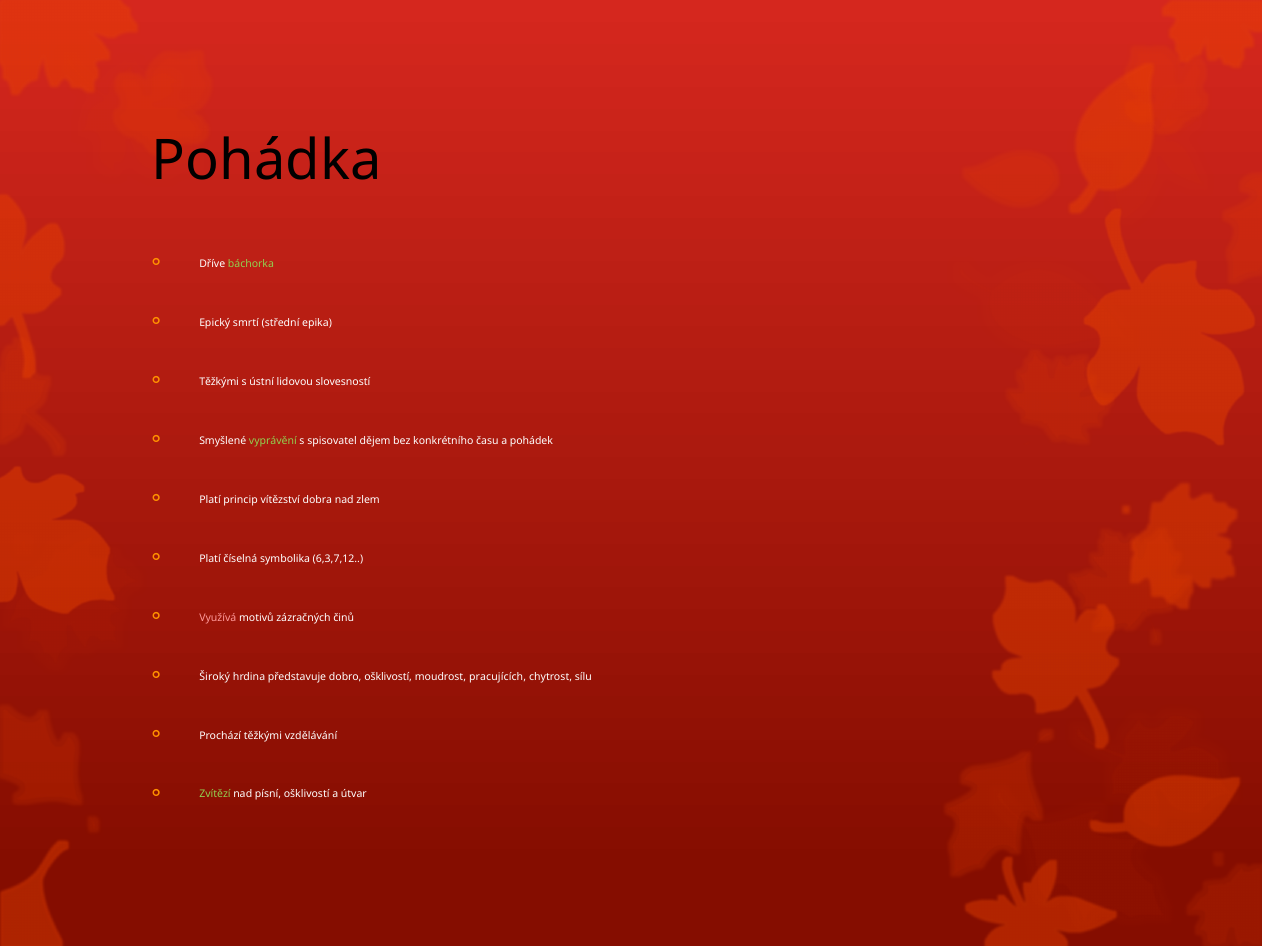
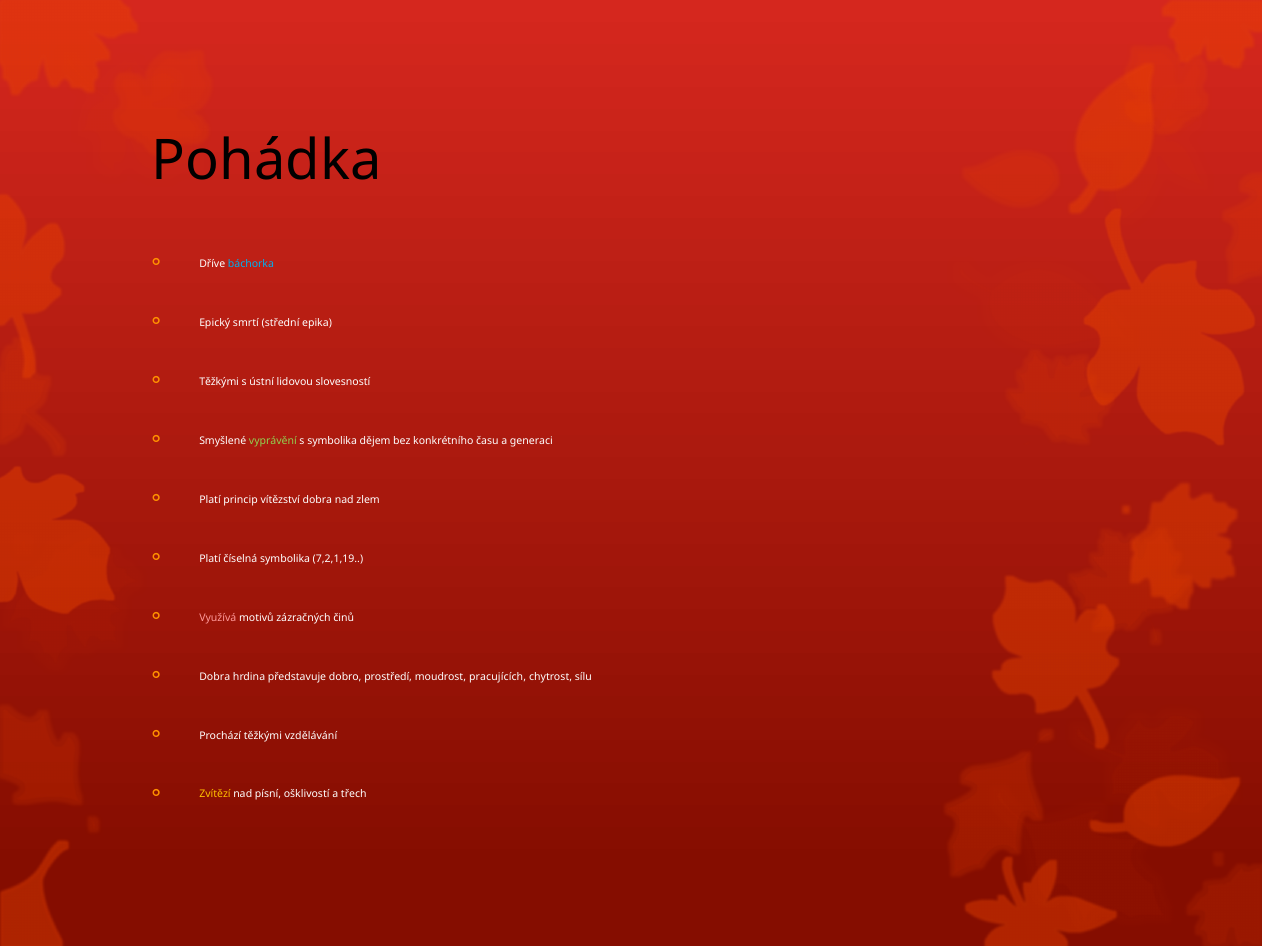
báchorka colour: light green -> light blue (251, 265)
s spisovatel: spisovatel -> symbolika (332, 441)
pohádek: pohádek -> generaci (531, 441)
6,3,7,12: 6,3,7,12 -> 7,2,1,19 (338, 559)
Široký: Široký -> Dobra (215, 677)
dobro ošklivostí: ošklivostí -> prostředí (388, 677)
Zvítězí colour: light green -> yellow (215, 795)
útvar: útvar -> třech (354, 795)
